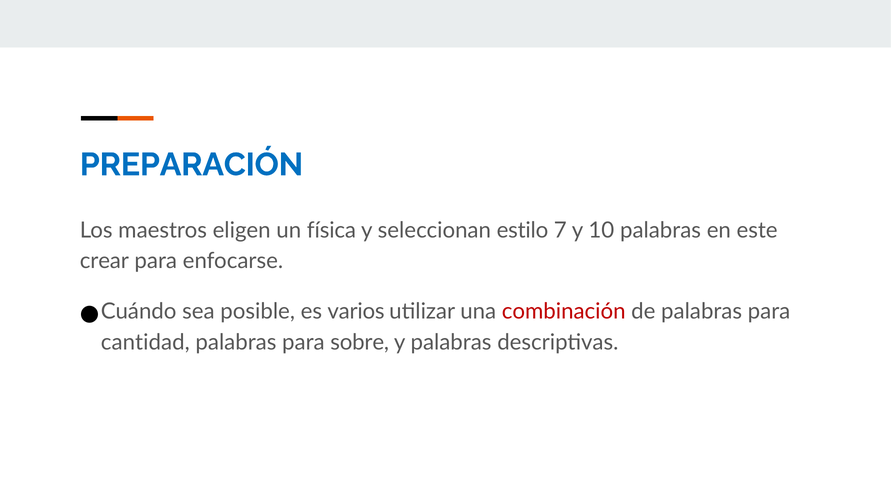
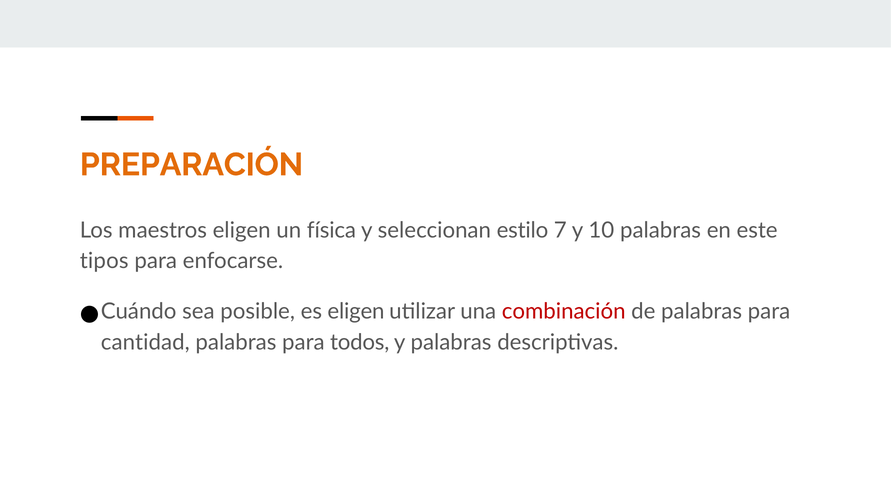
PREPARACIÓN colour: blue -> orange (192, 165)
crear: crear -> tipos (104, 261)
es varios: varios -> eligen (356, 312)
sobre: sobre -> todos (360, 342)
